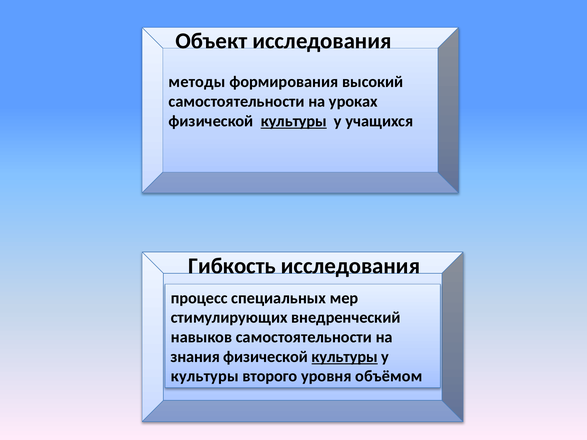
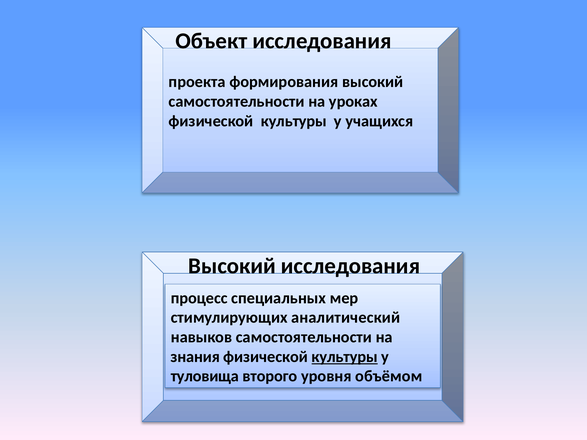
методы: методы -> проекта (197, 82)
культуры underline: present -> none (294, 121)
Гибкость: Гибкость -> Высокий (232, 266)
внедренческий: внедренческий -> аналитический (346, 318)
культуры: культуры -> туловища (205, 376)
